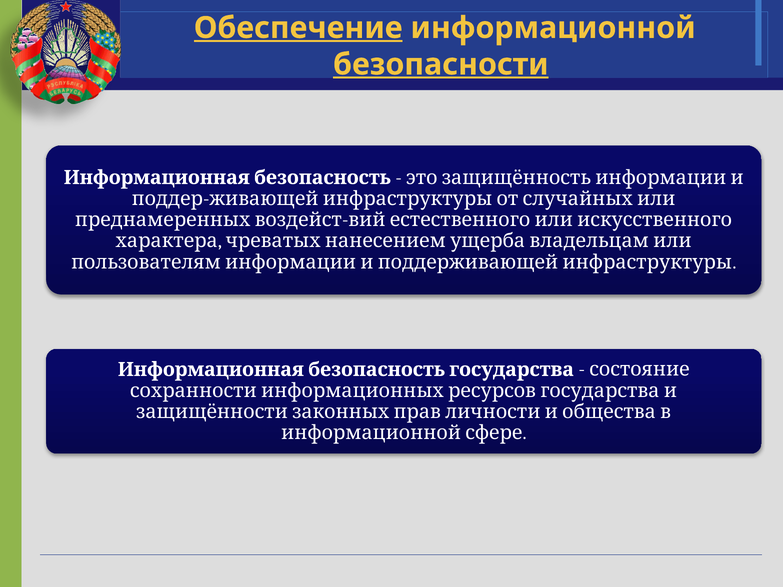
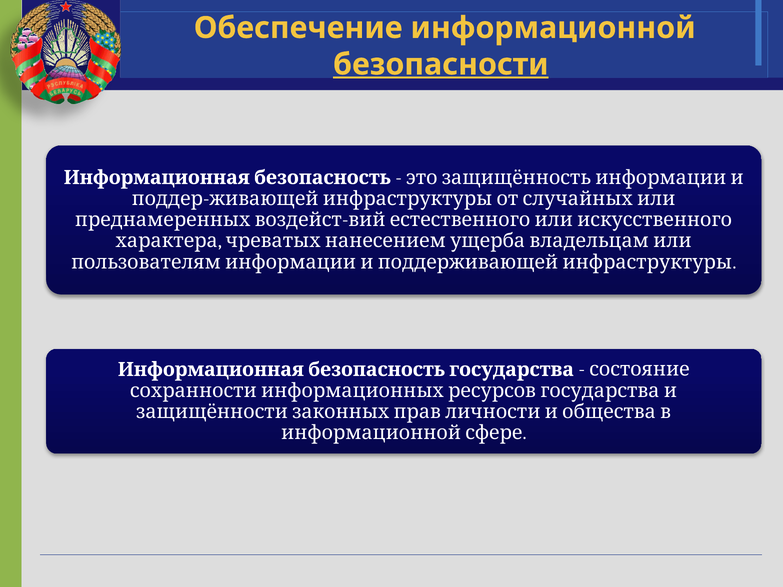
Обеспечение underline: present -> none (298, 28)
